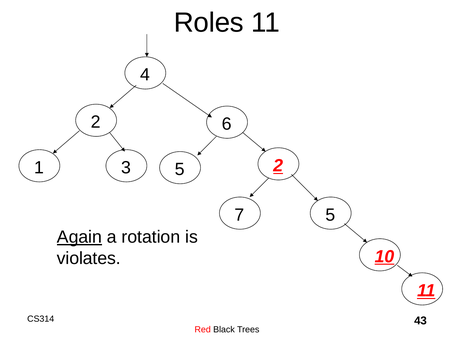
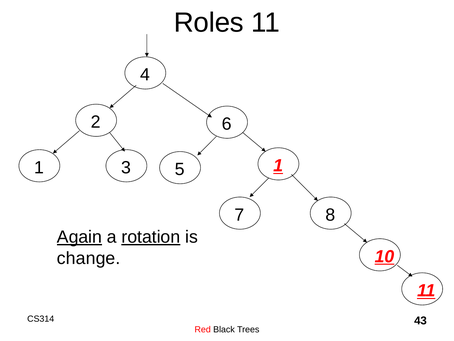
5 2: 2 -> 1 (278, 165)
7 5: 5 -> 8 (330, 215)
rotation underline: none -> present (151, 237)
violates: violates -> change (89, 258)
